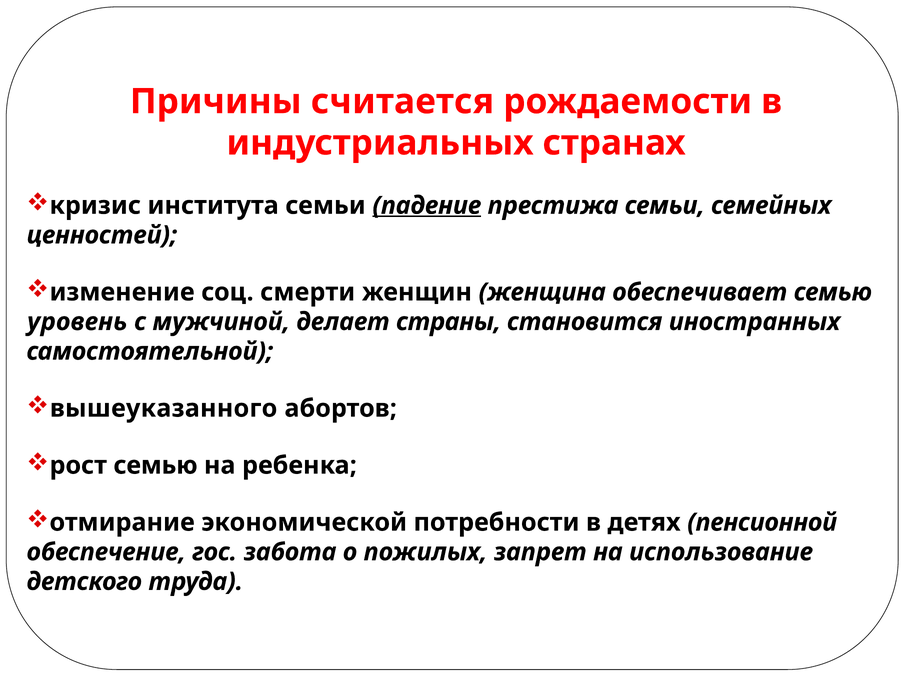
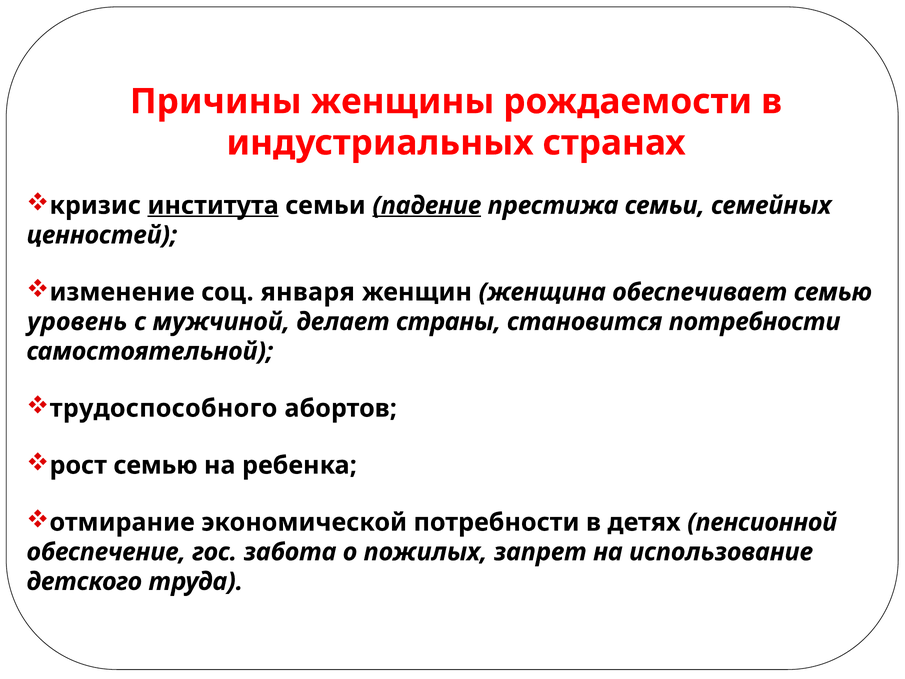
считается: считается -> женщины (403, 102)
института underline: none -> present (213, 205)
смерти: смерти -> января (308, 292)
становится иностранных: иностранных -> потребности (755, 322)
вышеуказанного: вышеуказанного -> трудоспособного (164, 408)
